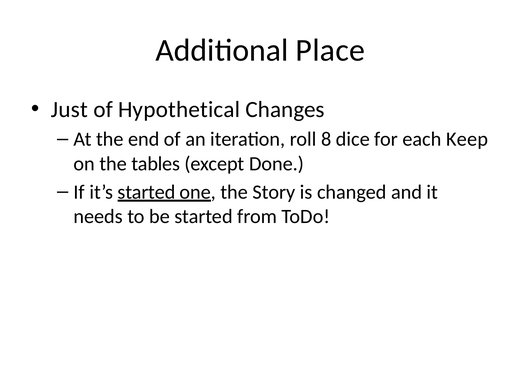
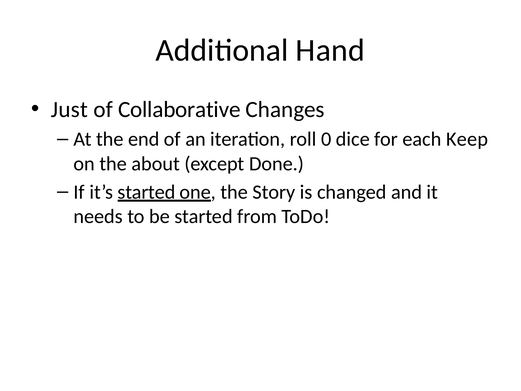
Place: Place -> Hand (330, 50)
Hypothetical: Hypothetical -> Collaborative (179, 109)
8: 8 -> 0 (326, 139)
tables: tables -> about (156, 164)
